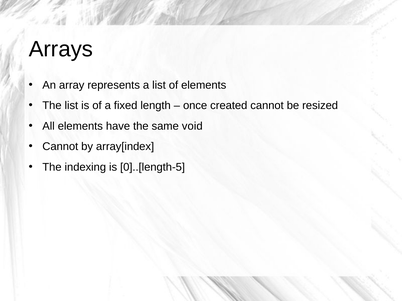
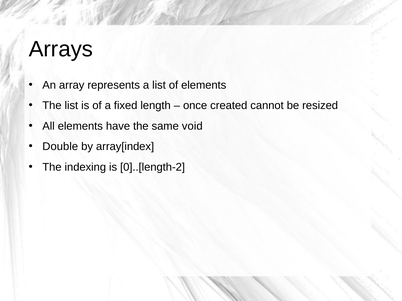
Cannot: Cannot -> Double (60, 147)
0]..[length-5: 0]..[length-5 -> 0]..[length-2 (153, 167)
